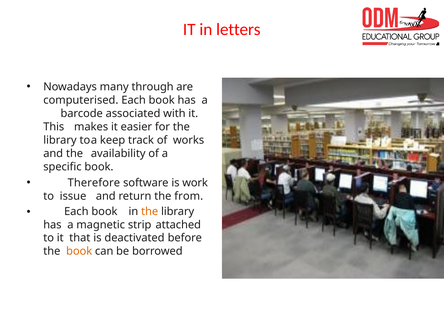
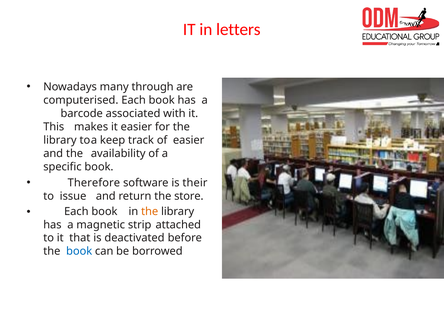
of works: works -> easier (189, 140)
work: work -> their (195, 183)
from: from -> store (189, 196)
book colour: orange -> blue (79, 251)
